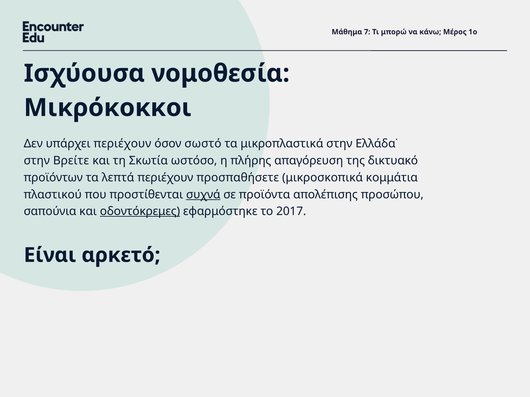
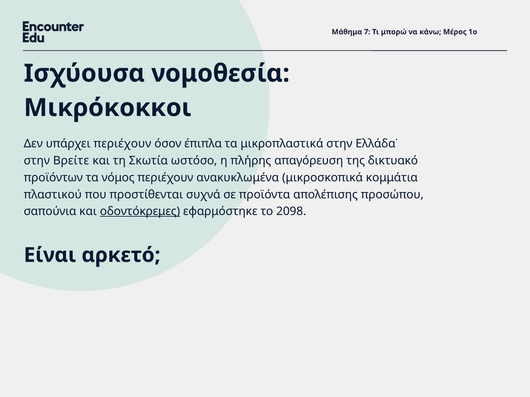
σωστό: σωστό -> έπιπλα (203, 144)
λεπτά: λεπτά -> νόμος (118, 178)
προσπαθήσετε: προσπαθήσετε -> ανακυκλωμένα (238, 178)
συχνά underline: present -> none (203, 195)
2017: 2017 -> 2098 (291, 212)
